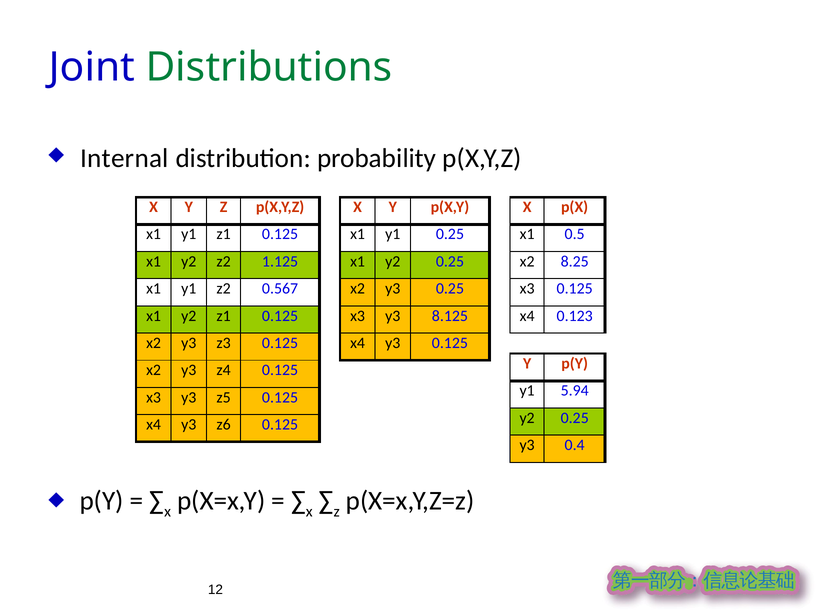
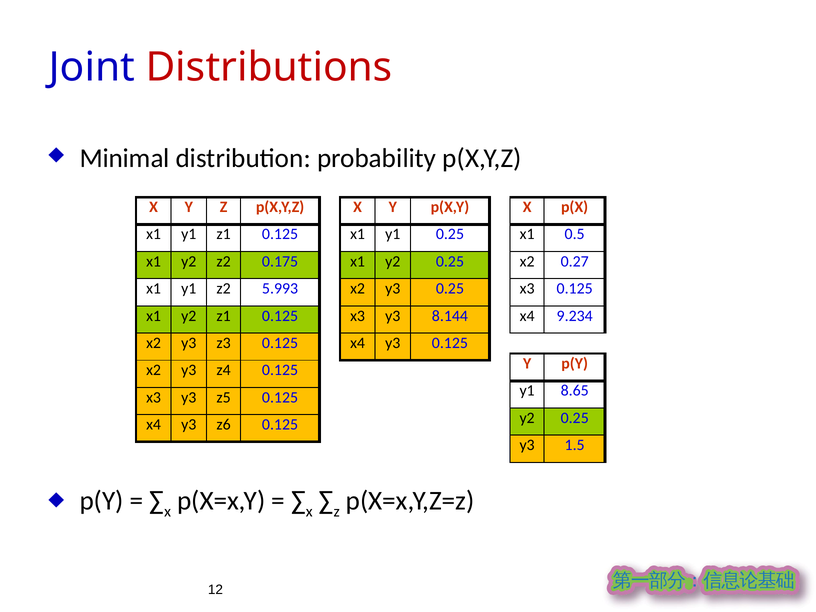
Distributions colour: green -> red (269, 67)
Internal: Internal -> Minimal (125, 158)
1.125: 1.125 -> 0.175 (280, 261)
8.25: 8.25 -> 0.27 (575, 261)
0.567: 0.567 -> 5.993 (280, 289)
8.125: 8.125 -> 8.144 (450, 316)
0.123: 0.123 -> 9.234 (575, 316)
5.94: 5.94 -> 8.65 (575, 391)
0.4: 0.4 -> 1.5 (575, 445)
